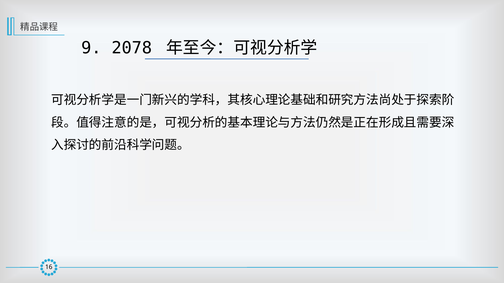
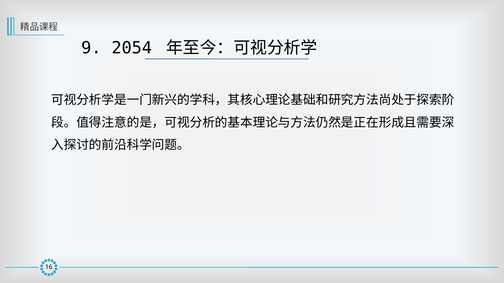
2078: 2078 -> 2054 (132, 48)
